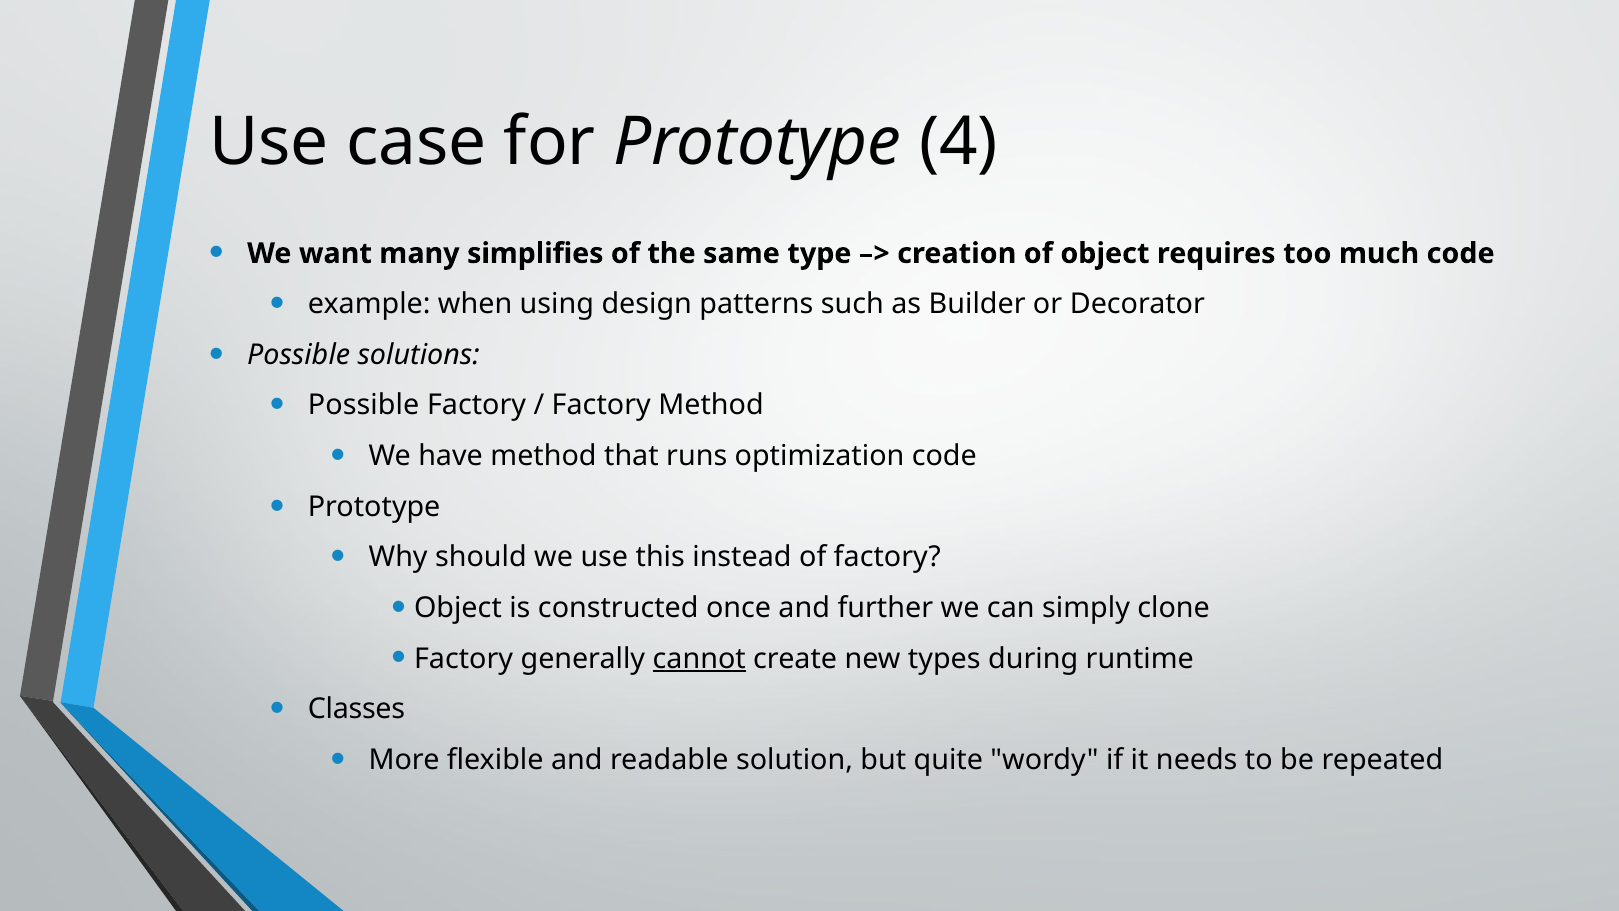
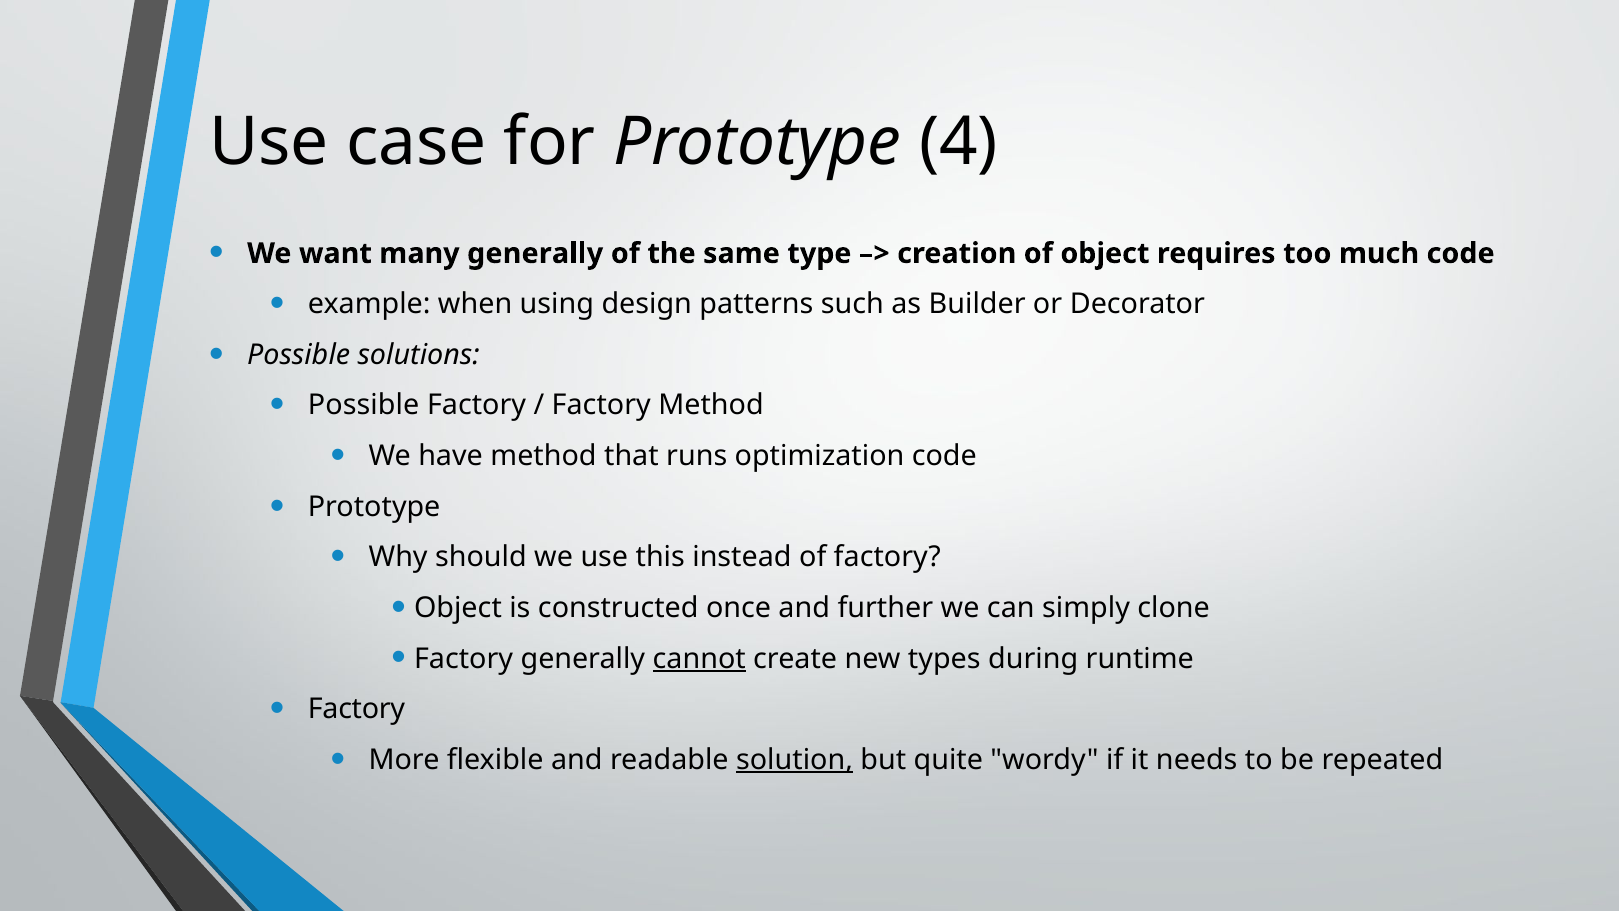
many simplifies: simplifies -> generally (535, 253)
Classes: Classes -> Factory (356, 709)
solution underline: none -> present (795, 760)
